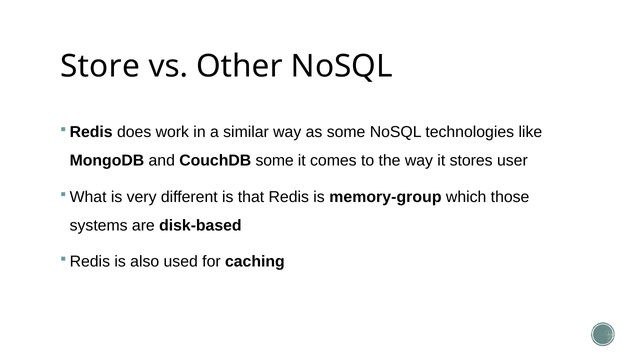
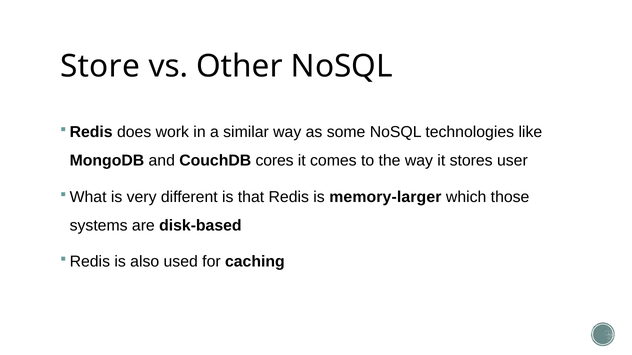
CouchDB some: some -> cores (275, 161)
memory-group: memory-group -> memory-larger (385, 197)
